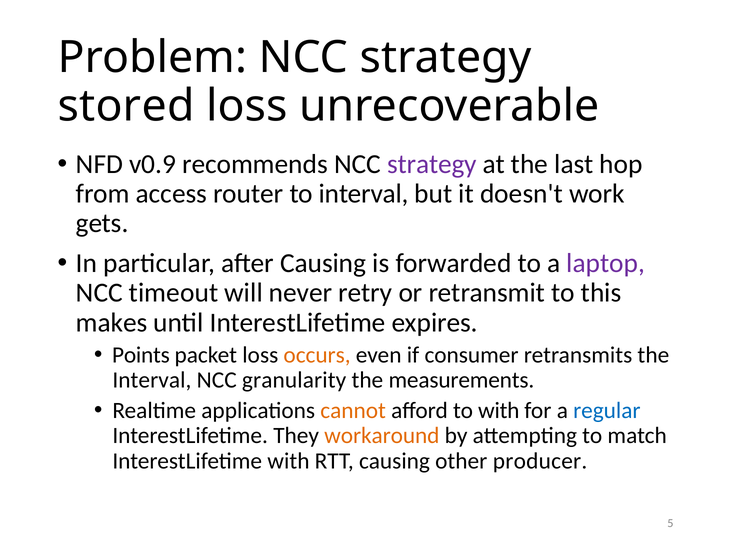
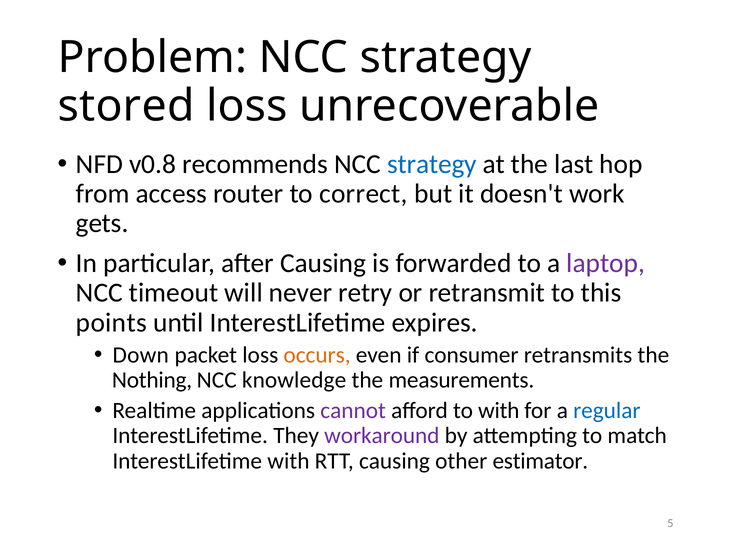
v0.9: v0.9 -> v0.8 (153, 164)
strategy colour: purple -> blue (432, 164)
to interval: interval -> correct (363, 194)
makes: makes -> points (111, 323)
Points: Points -> Down (141, 355)
Interval: Interval -> Nothing (152, 380)
granularity: granularity -> knowledge (294, 380)
cannot colour: orange -> purple (353, 411)
workaround colour: orange -> purple (382, 436)
producer: producer -> estimator (540, 461)
